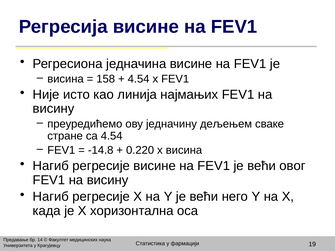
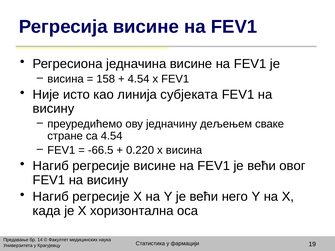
најмањих: најмањих -> субјеката (189, 95)
-14.8: -14.8 -> -66.5 (101, 150)
